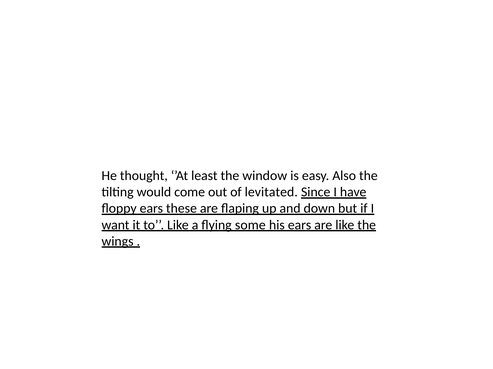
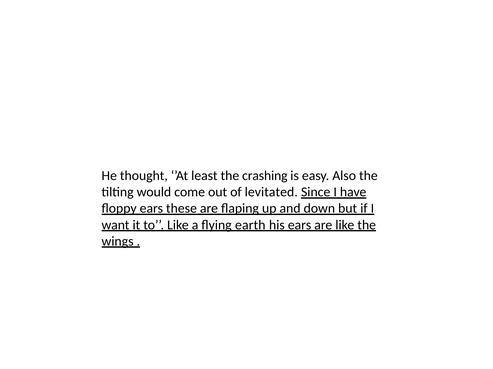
window: window -> crashing (265, 176)
some: some -> earth (250, 225)
